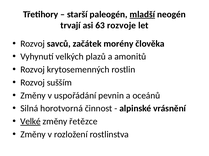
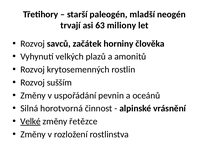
mladší underline: present -> none (142, 14)
rozvoje: rozvoje -> miliony (121, 26)
morény: morény -> horniny (119, 44)
